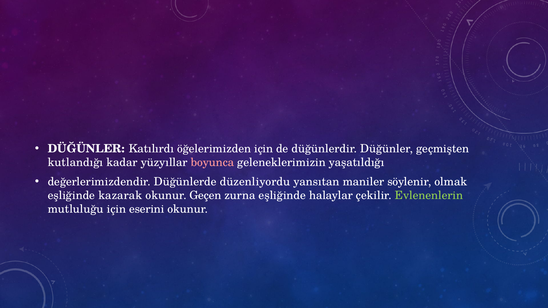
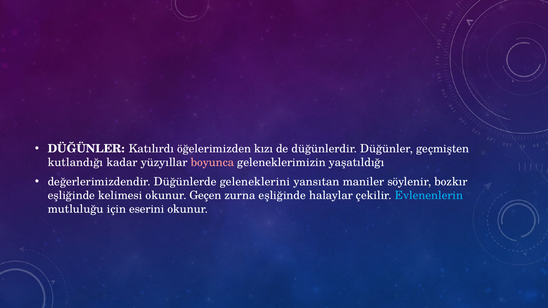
öğelerimizden için: için -> kızı (264, 149)
düzenliyordu: düzenliyordu -> geleneklerini (255, 182)
olmak: olmak -> bozkır (451, 182)
kazarak: kazarak -> kelimesi (120, 196)
Evlenenlerin colour: light green -> light blue (429, 196)
